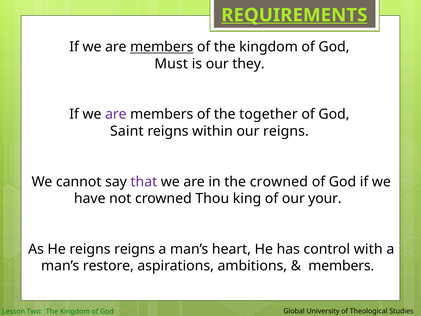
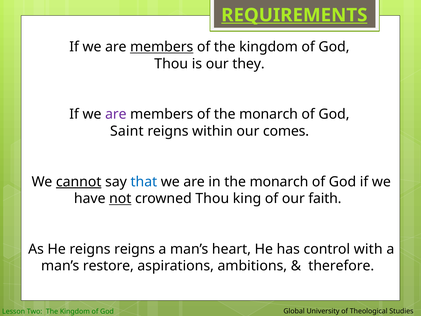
Must: Must -> Thou (171, 64)
of the together: together -> monarch (269, 114)
our reigns: reigns -> comes (286, 131)
cannot underline: none -> present (79, 182)
that colour: purple -> blue (144, 182)
in the crowned: crowned -> monarch (279, 182)
not underline: none -> present (120, 198)
your: your -> faith (325, 198)
members: members -> therefore (341, 266)
